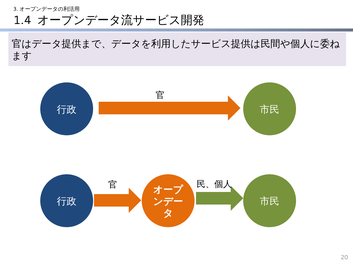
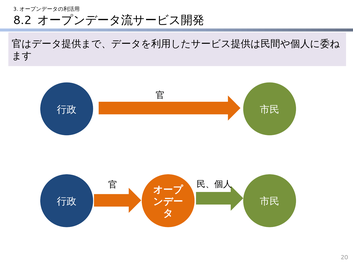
1.4: 1.4 -> 8.2 (22, 20)
